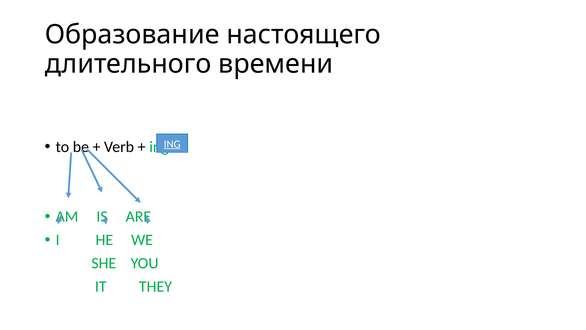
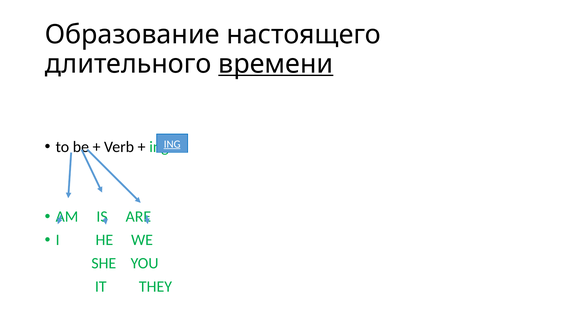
времени underline: none -> present (276, 64)
